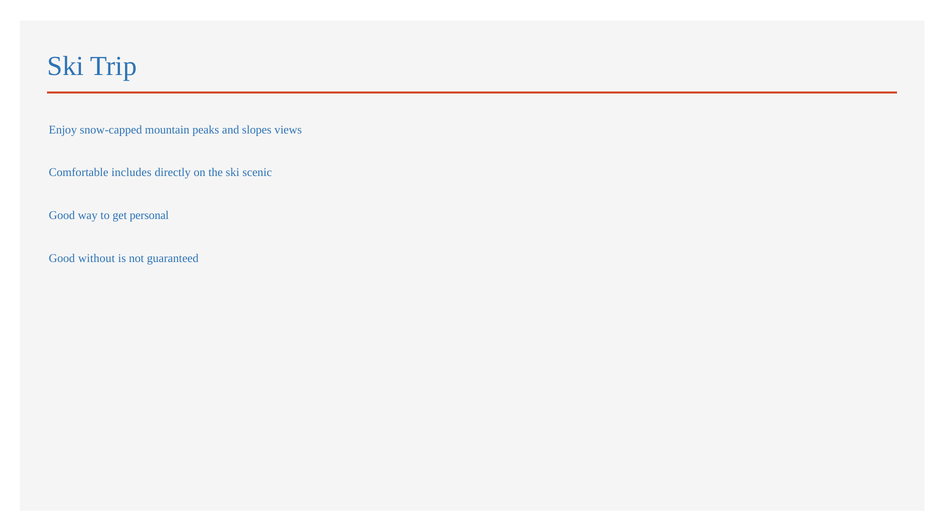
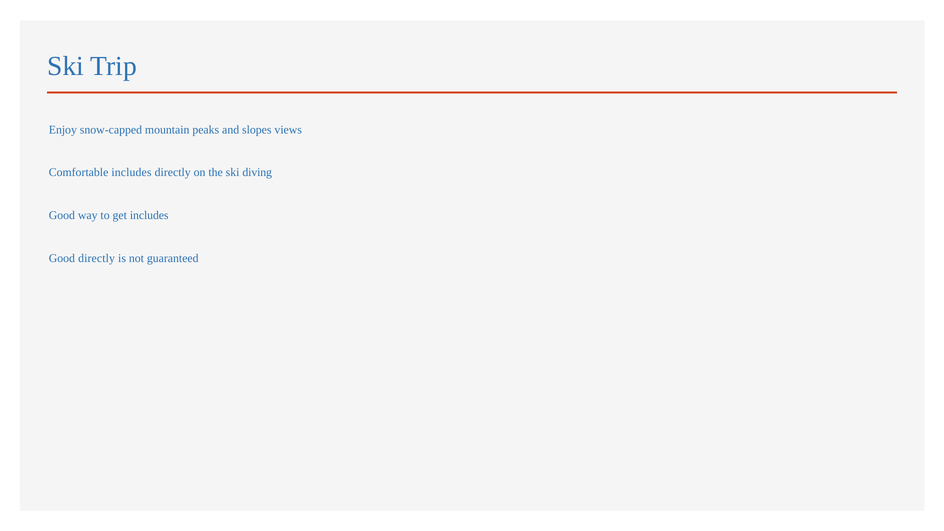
scenic: scenic -> diving (257, 173)
get personal: personal -> includes (149, 215)
Good without: without -> directly (97, 258)
